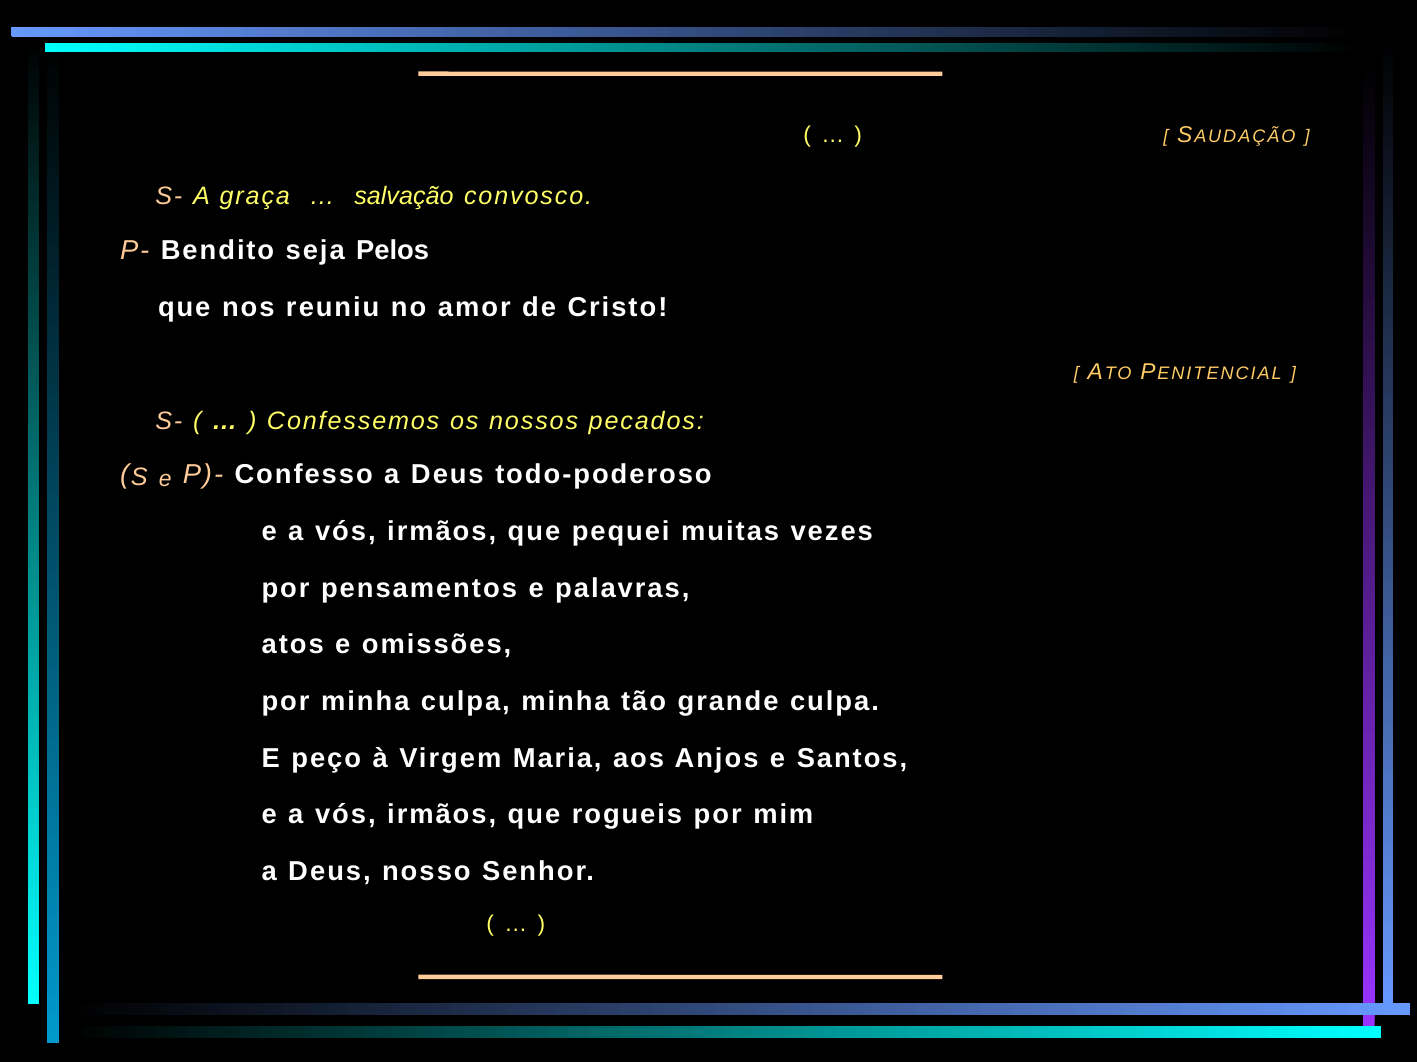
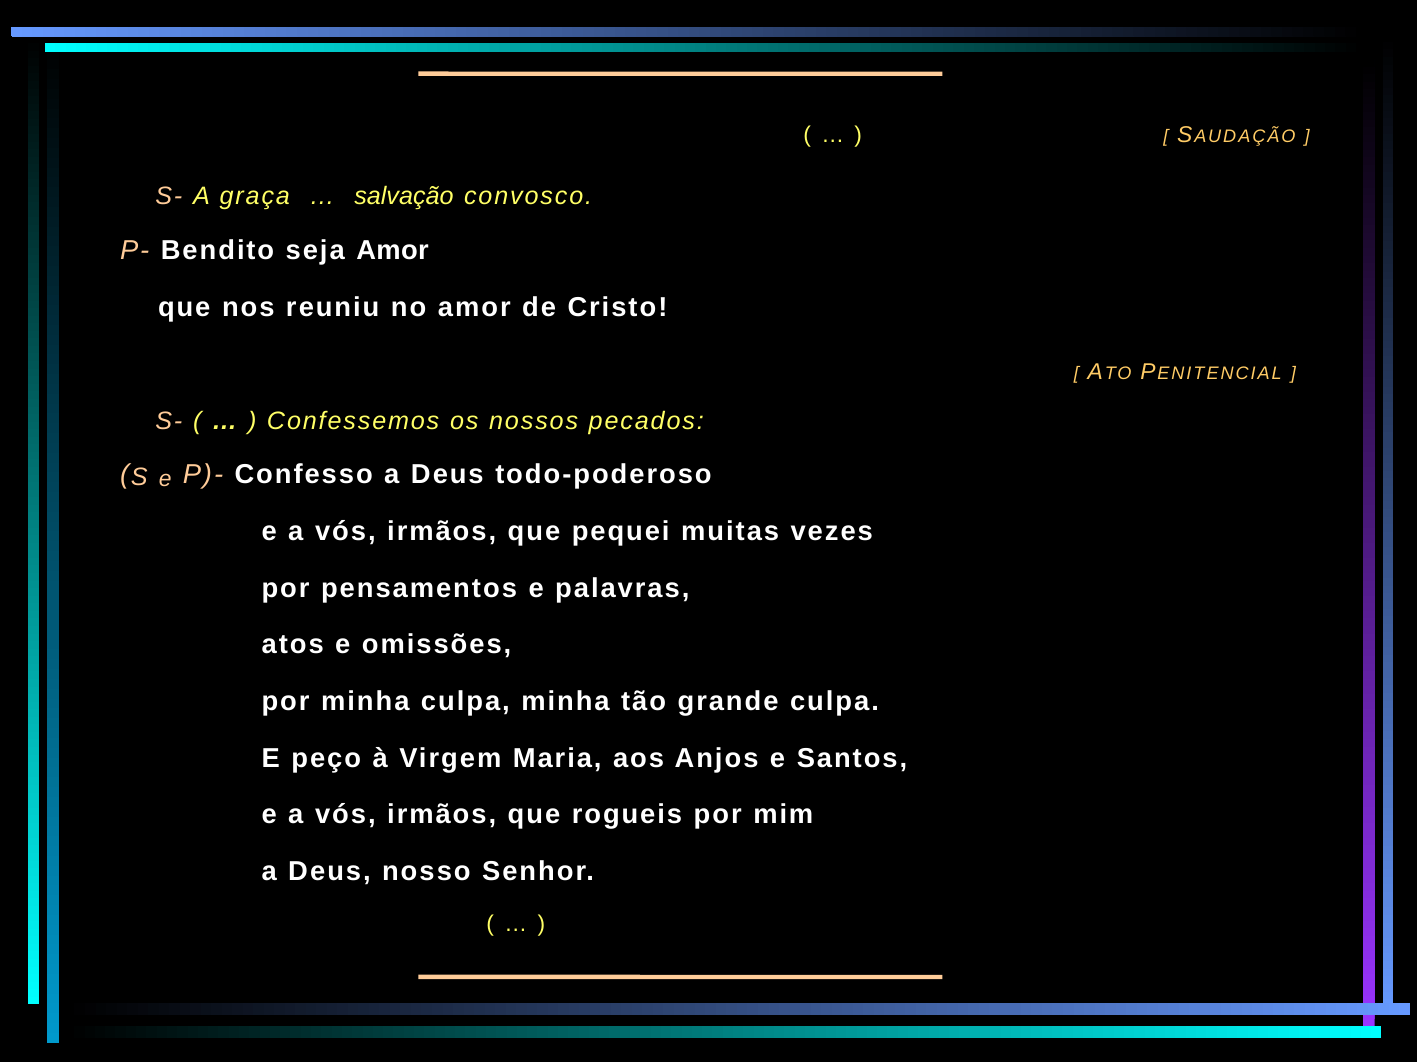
seja Pelos: Pelos -> Amor (393, 251)
